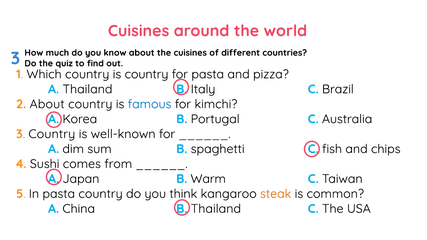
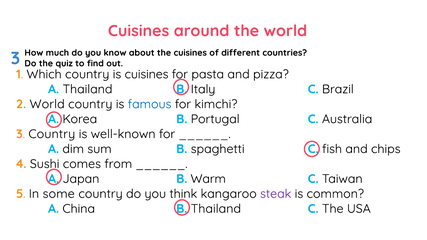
is country: country -> cuisines (147, 74)
2 About: About -> World (47, 104)
In pasta: pasta -> some (59, 194)
steak colour: orange -> purple (276, 194)
